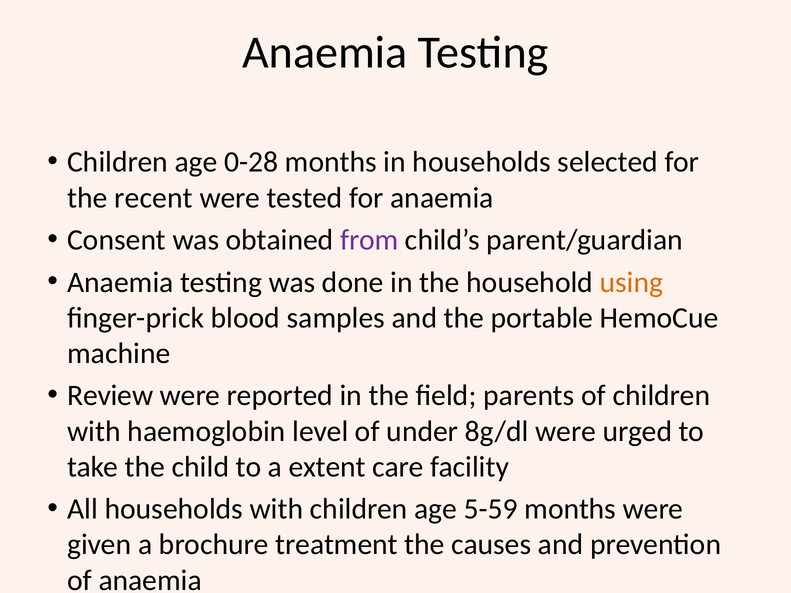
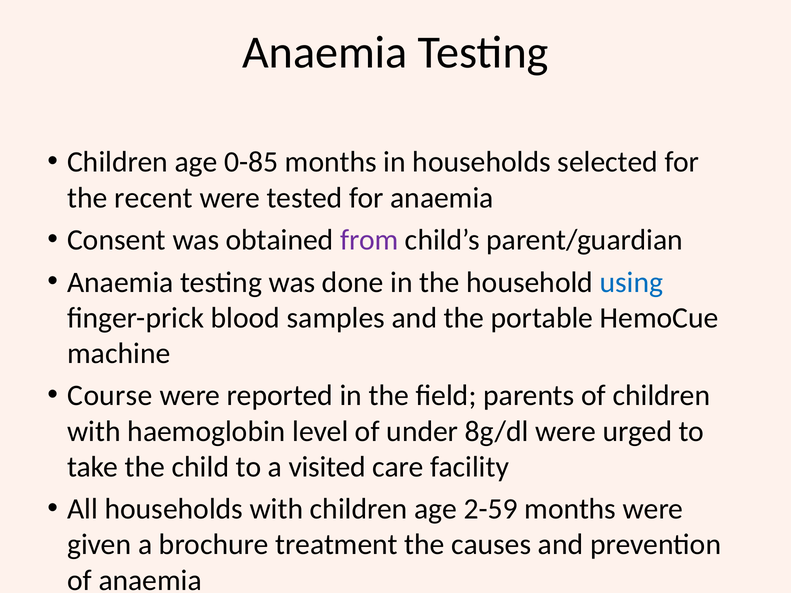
0-28: 0-28 -> 0-85 (251, 162)
using colour: orange -> blue (632, 282)
Review: Review -> Course (110, 396)
extent: extent -> visited (327, 467)
5-59: 5-59 -> 2-59 (491, 509)
